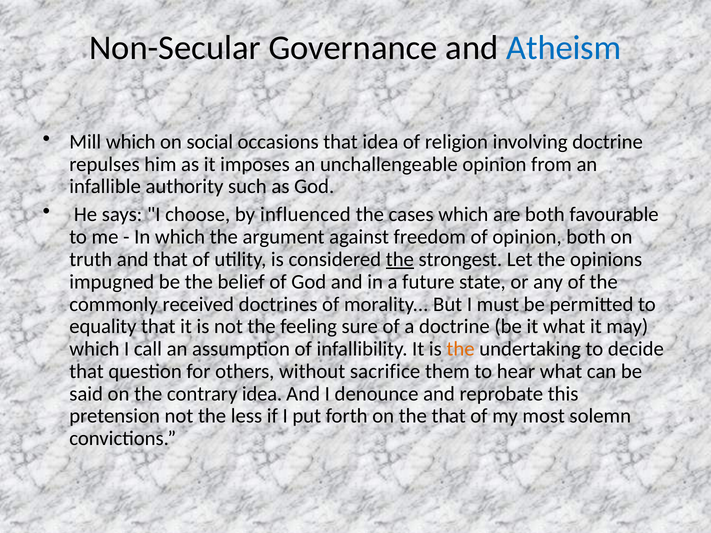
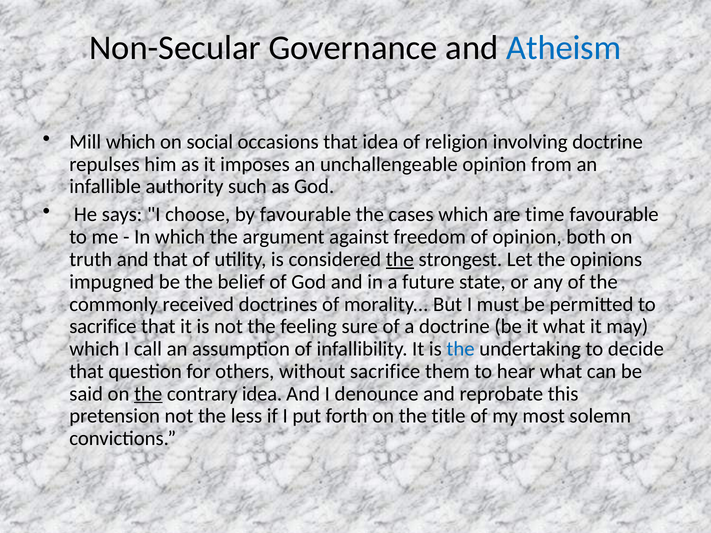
by influenced: influenced -> favourable (305, 215)
are both: both -> time (545, 215)
equality: equality -> sacrifice (103, 327)
the colour: orange -> blue (461, 349)
the underline: none -> present (148, 394)
the that: that -> title (449, 416)
